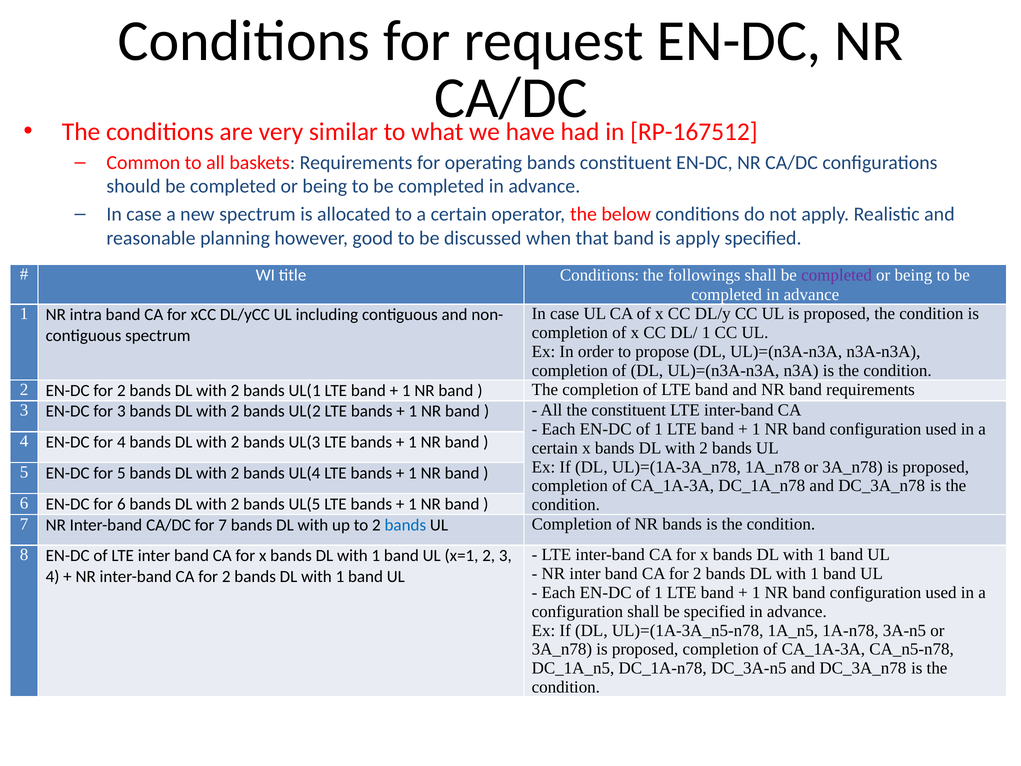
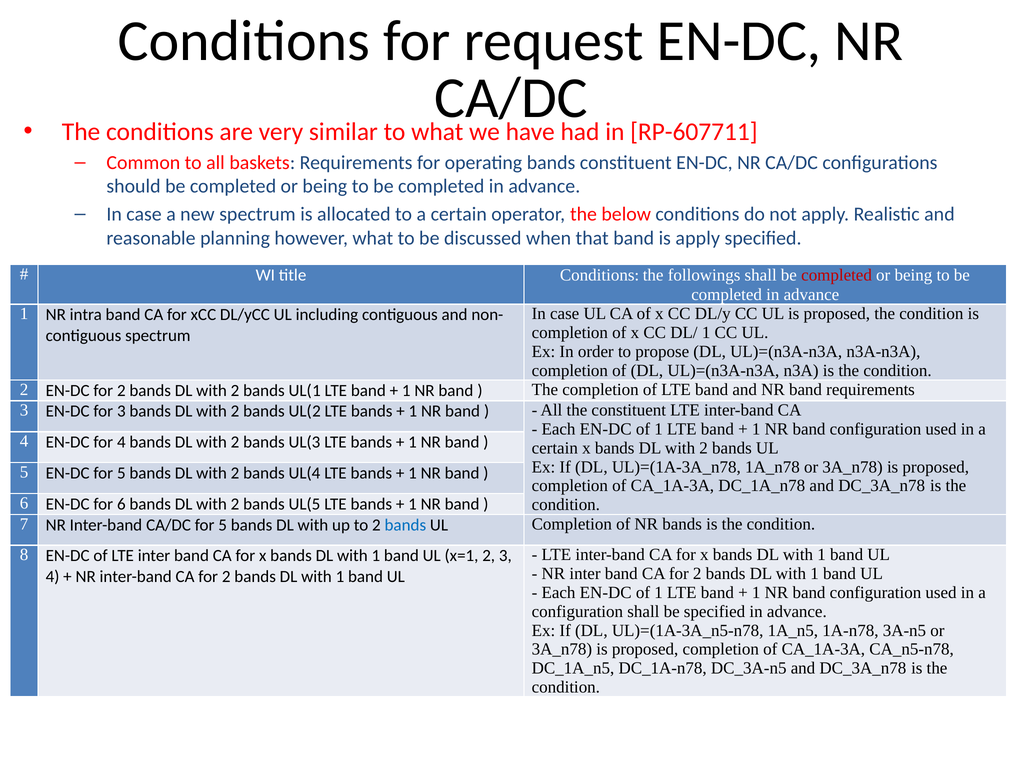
RP-167512: RP-167512 -> RP-607711 (694, 132)
however good: good -> what (373, 238)
completed colour: purple -> red (837, 275)
CA/DC for 7: 7 -> 5 (223, 525)
